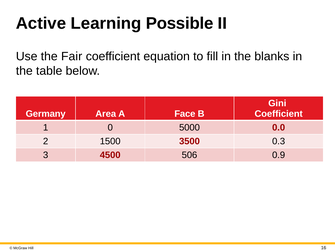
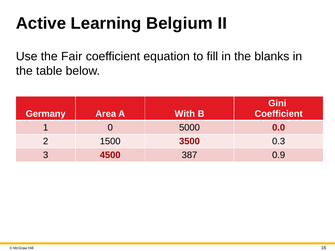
Possible: Possible -> Belgium (179, 23)
Face: Face -> With (185, 114)
506: 506 -> 387 (189, 155)
